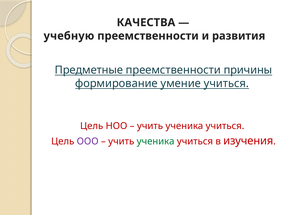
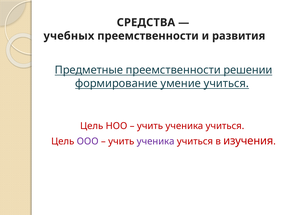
КАЧЕСТВА: КАЧЕСТВА -> СРЕДСТВА (146, 22)
учебную: учебную -> учебных (69, 36)
причины: причины -> решении (248, 70)
ученика colour: green -> purple (156, 141)
